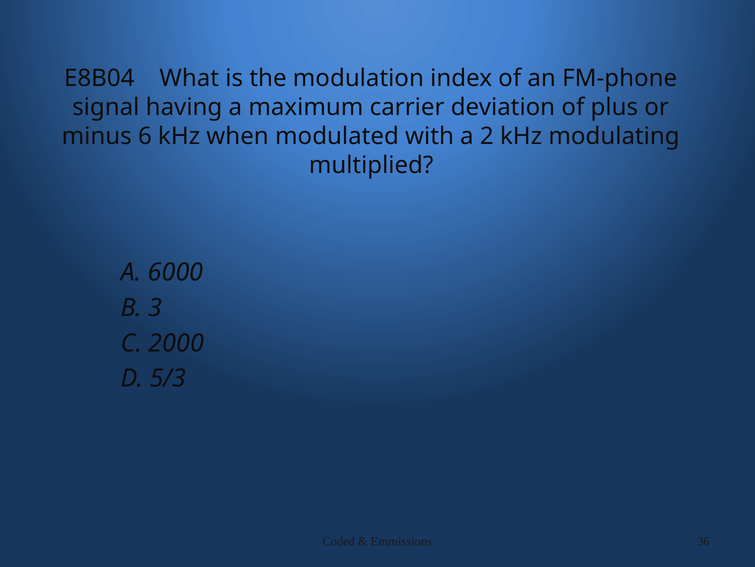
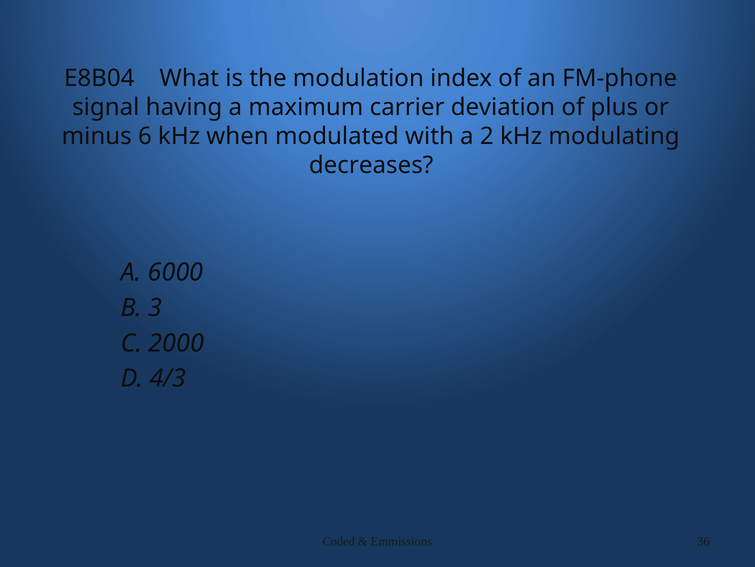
multiplied: multiplied -> decreases (371, 165)
5/3: 5/3 -> 4/3 (168, 378)
